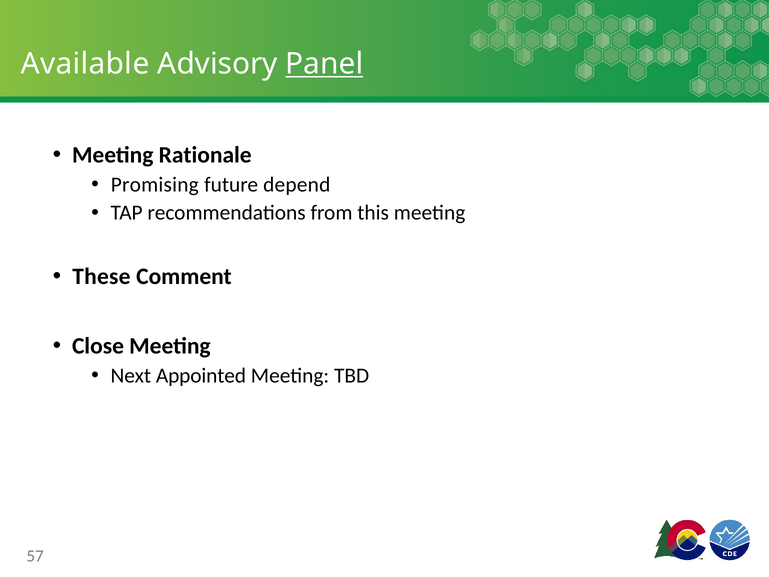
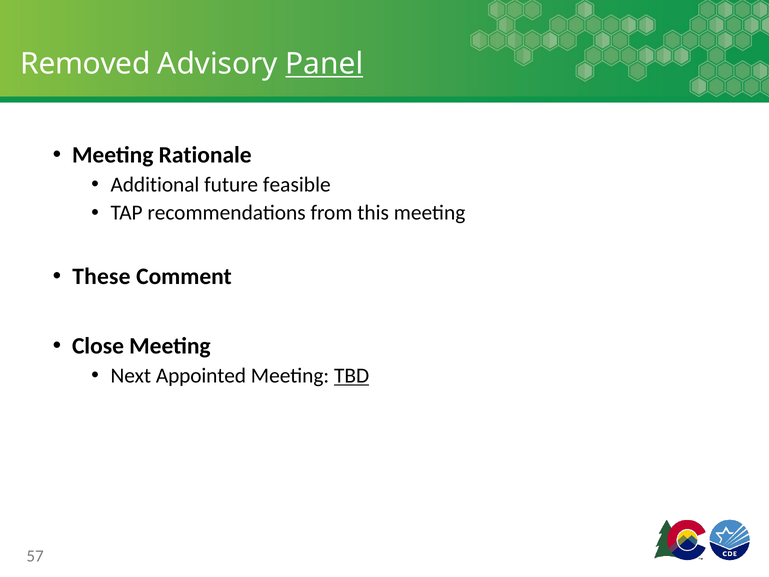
Available: Available -> Removed (85, 64)
Promising: Promising -> Additional (155, 184)
depend: depend -> feasible (297, 184)
TBD underline: none -> present (352, 376)
